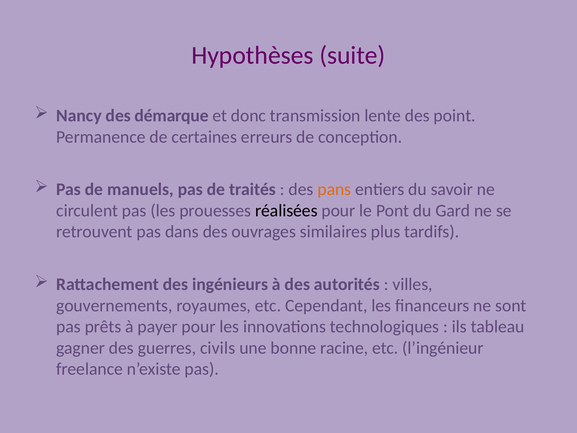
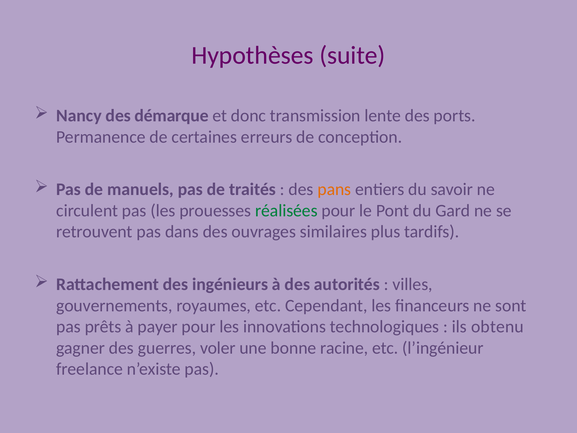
point: point -> ports (455, 116)
réalisées colour: black -> green (286, 211)
tableau: tableau -> obtenu (497, 327)
civils: civils -> voler (218, 348)
